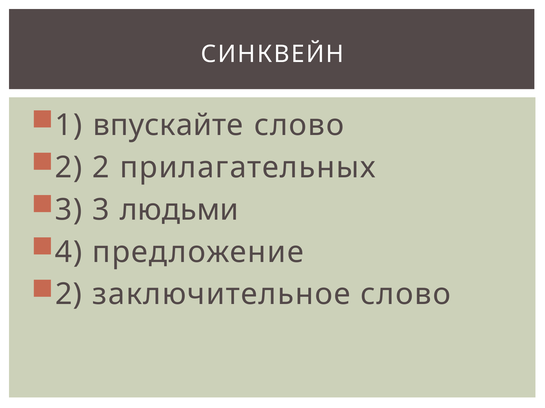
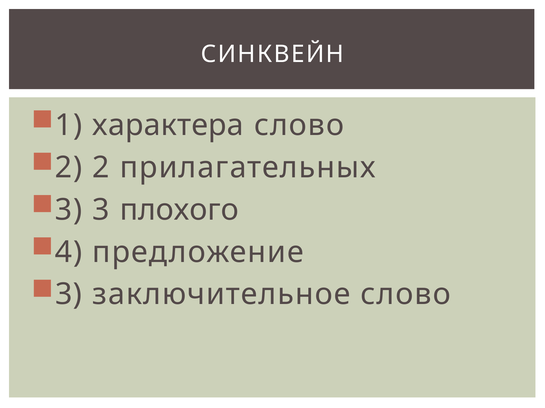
впускайте: впускайте -> характера (168, 125)
людьми: людьми -> плохого (179, 210)
2: 2 -> 3 (68, 295)
